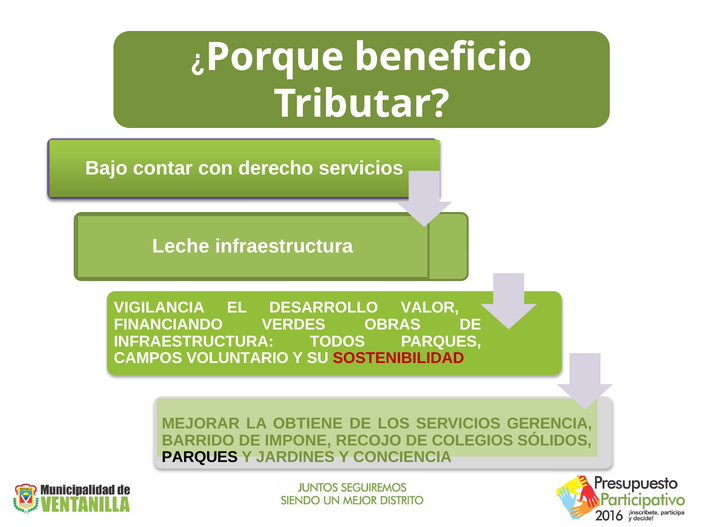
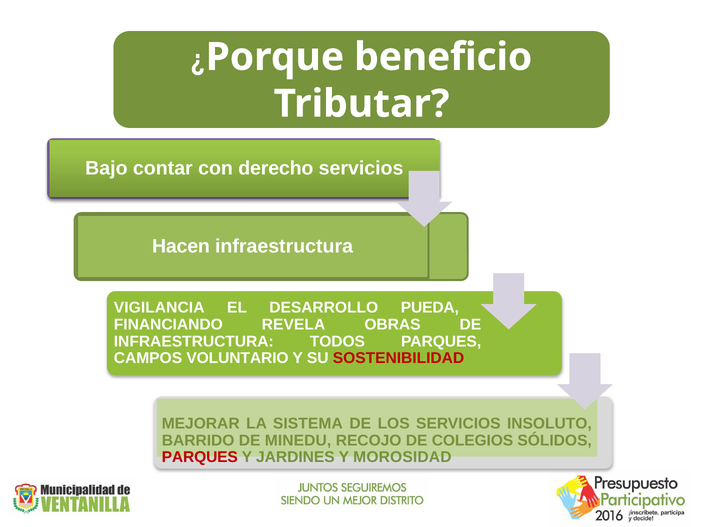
Leche: Leche -> Hacen (181, 247)
VALOR: VALOR -> PUEDA (430, 308)
VERDES: VERDES -> REVELA (294, 325)
OBTIENE: OBTIENE -> SISTEMA (308, 424)
GERENCIA: GERENCIA -> INSOLUTO (549, 424)
IMPONE: IMPONE -> MINEDU (298, 441)
PARQUES colour: black -> red (200, 457)
CONCIENCIA: CONCIENCIA -> MOROSIDAD (402, 457)
